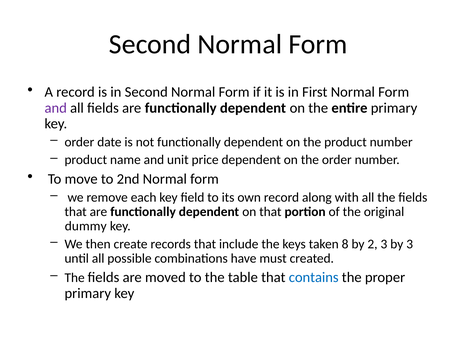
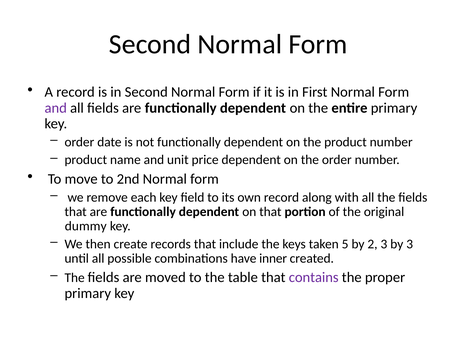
8: 8 -> 5 (345, 244)
must: must -> inner (273, 258)
contains colour: blue -> purple (314, 277)
